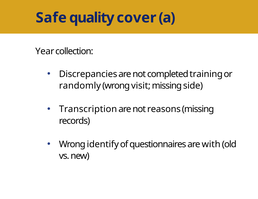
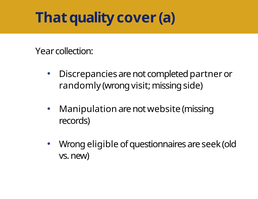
Safe: Safe -> That (51, 18)
training: training -> partner (206, 74)
Transcription: Transcription -> Manipulation (88, 109)
reasons: reasons -> website (164, 109)
identify: identify -> eligible (103, 145)
with: with -> seek (211, 145)
